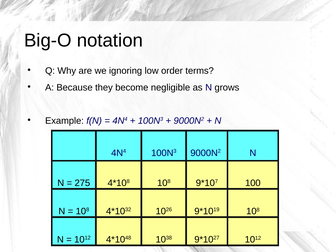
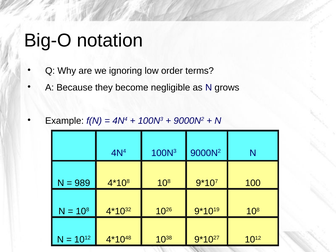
275: 275 -> 989 (82, 183)
